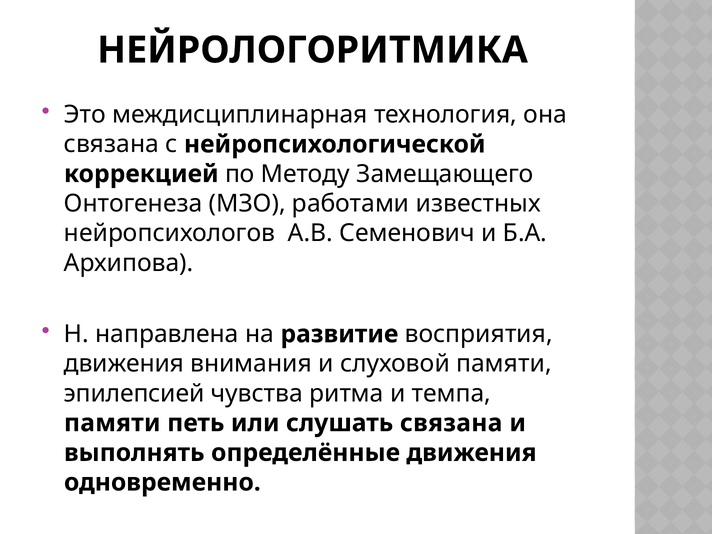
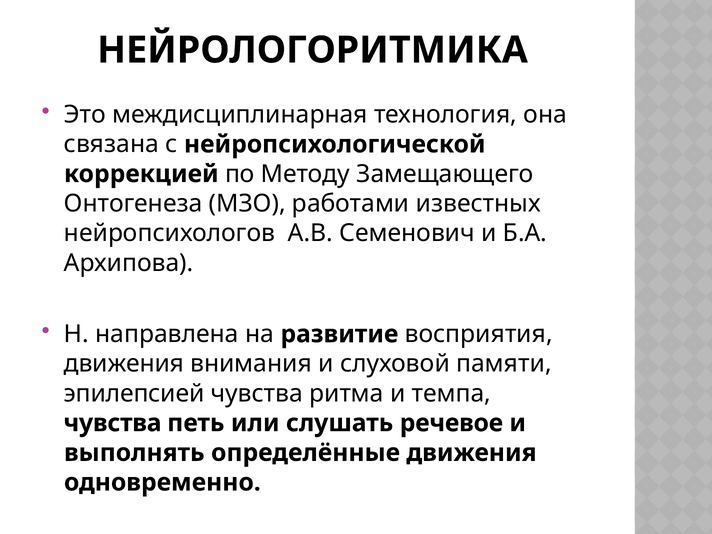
памяти: памяти -> чувства (113, 423)
слушать связана: связана -> речевое (451, 423)
